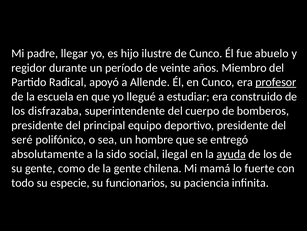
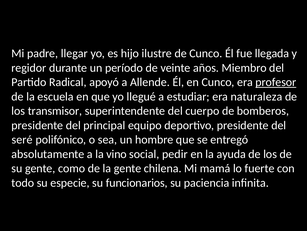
abuelo: abuelo -> llegada (272, 53)
construido: construido -> naturaleza (256, 96)
disfrazaba: disfrazaba -> transmisor (55, 111)
sido: sido -> vino (117, 154)
ilegal: ilegal -> pedir (175, 154)
ayuda underline: present -> none (231, 154)
